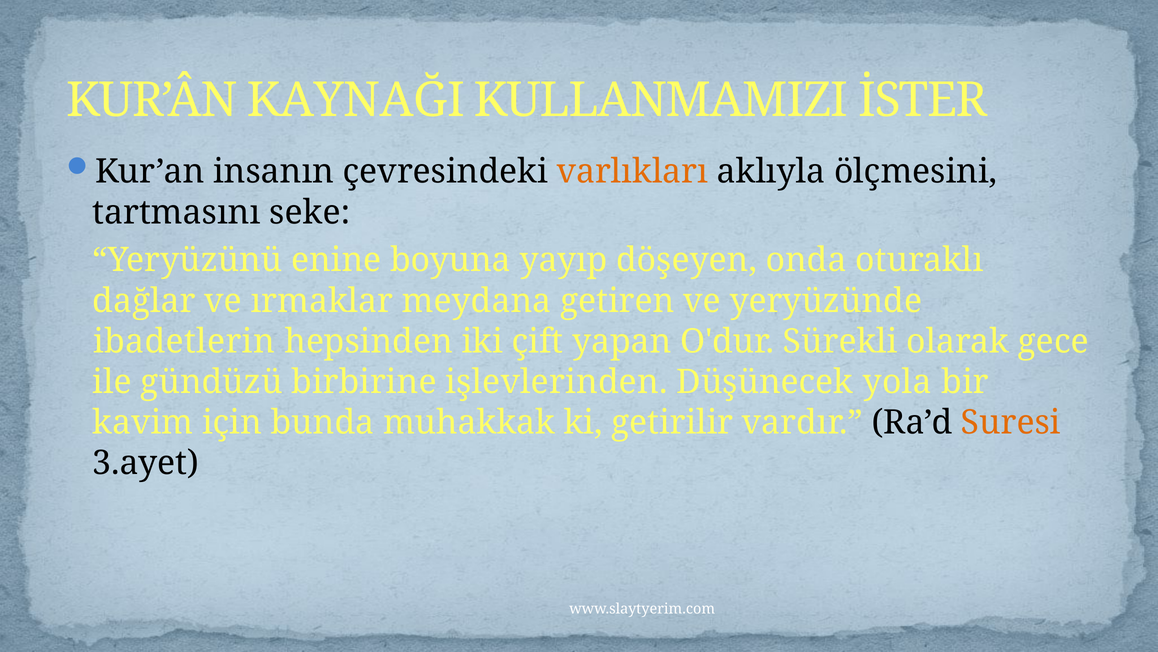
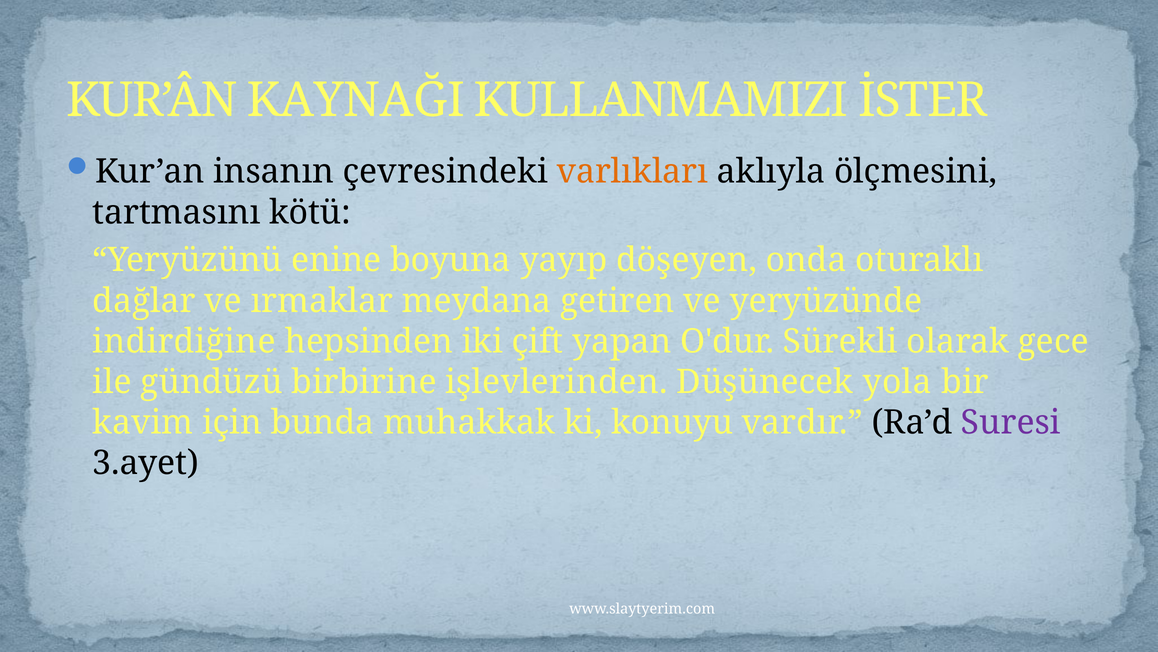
seke: seke -> kötü (310, 212)
ibadetlerin: ibadetlerin -> indirdiğine (184, 341)
getirilir: getirilir -> konuyu (672, 422)
Suresi colour: orange -> purple (1011, 422)
